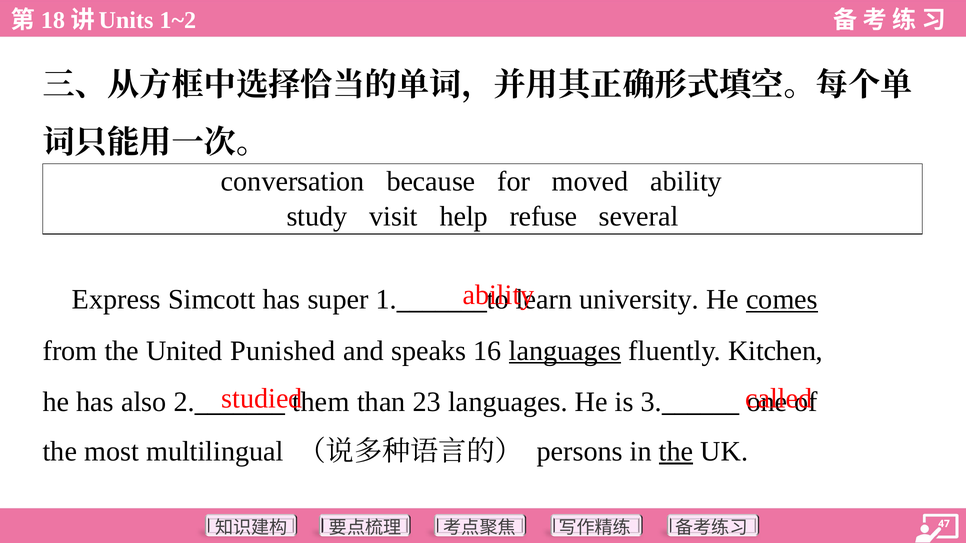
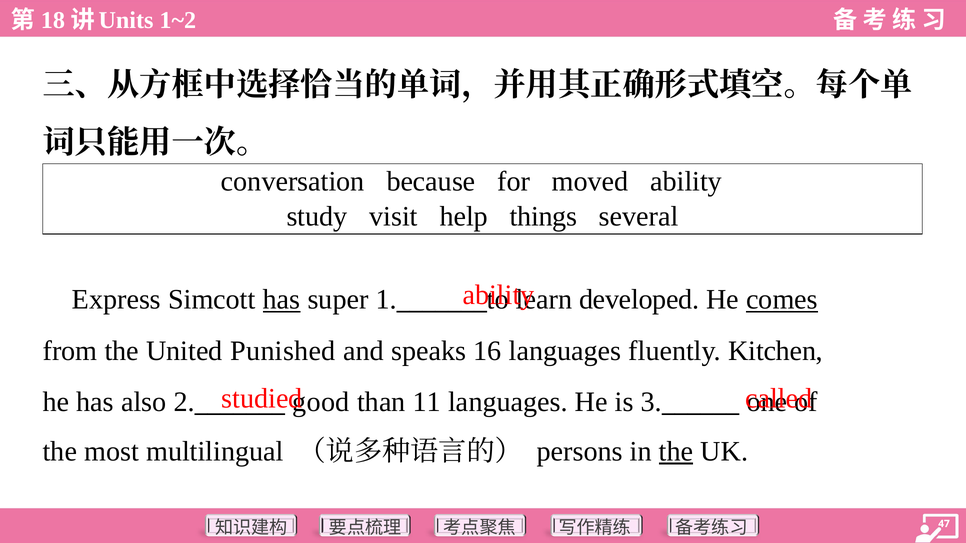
refuse: refuse -> things (544, 217)
has underline: none -> present (282, 300)
university: university -> developed (639, 300)
languages underline: present -> none (565, 351)
them: them -> good (321, 402)
23: 23 -> 11 (427, 402)
